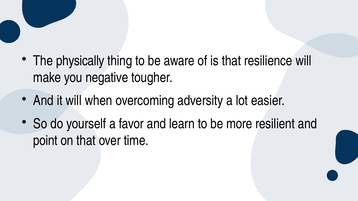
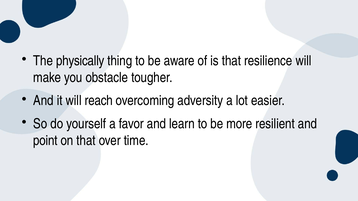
negative: negative -> obstacle (107, 78)
when: when -> reach (99, 101)
